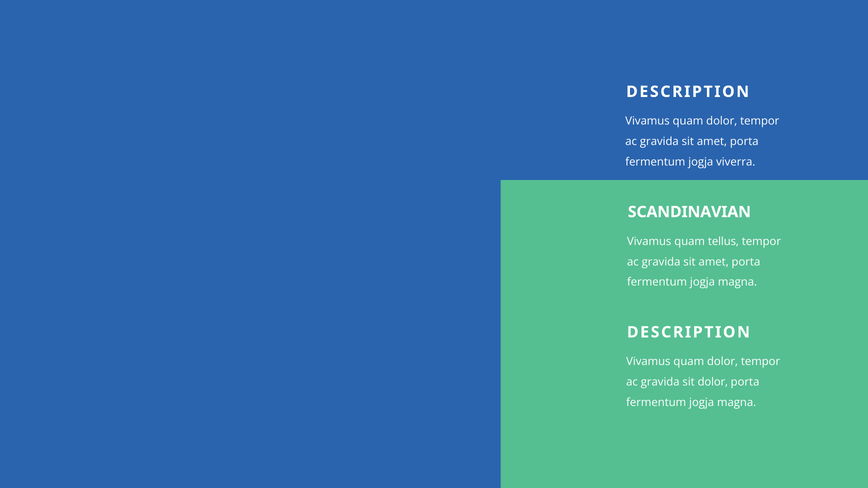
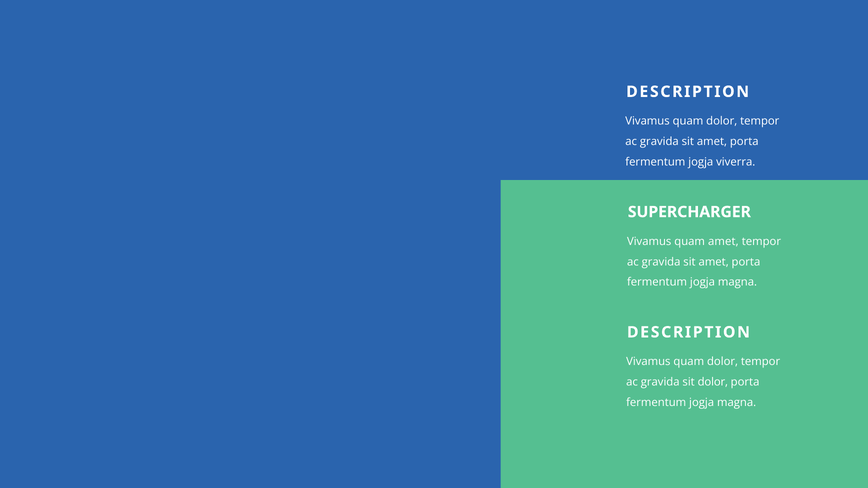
SCANDINAVIAN: SCANDINAVIAN -> SUPERCHARGER (689, 212)
quam tellus: tellus -> amet (723, 242)
